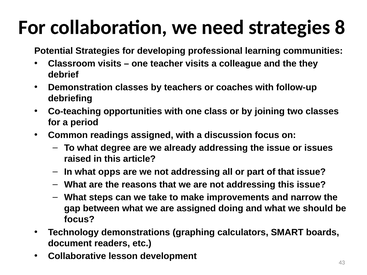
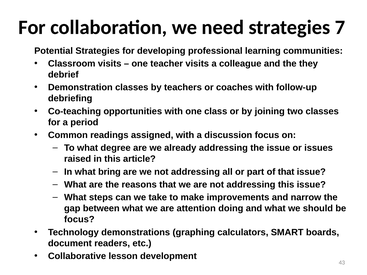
8: 8 -> 7 (340, 27)
opps: opps -> bring (109, 172)
are assigned: assigned -> attention (196, 209)
